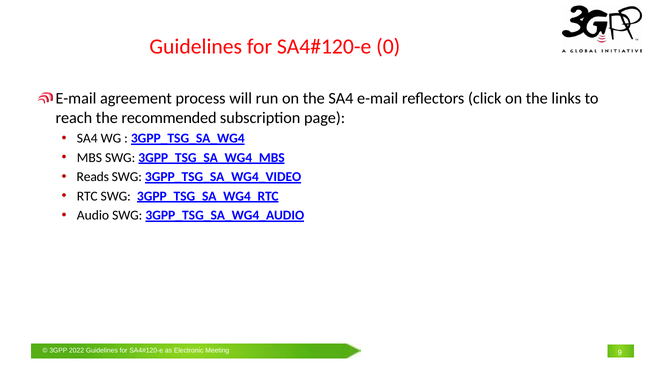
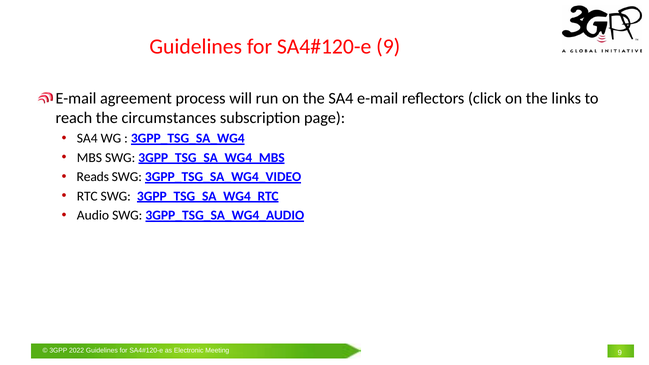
0: 0 -> 9 (388, 47)
recommended: recommended -> circumstances (169, 118)
